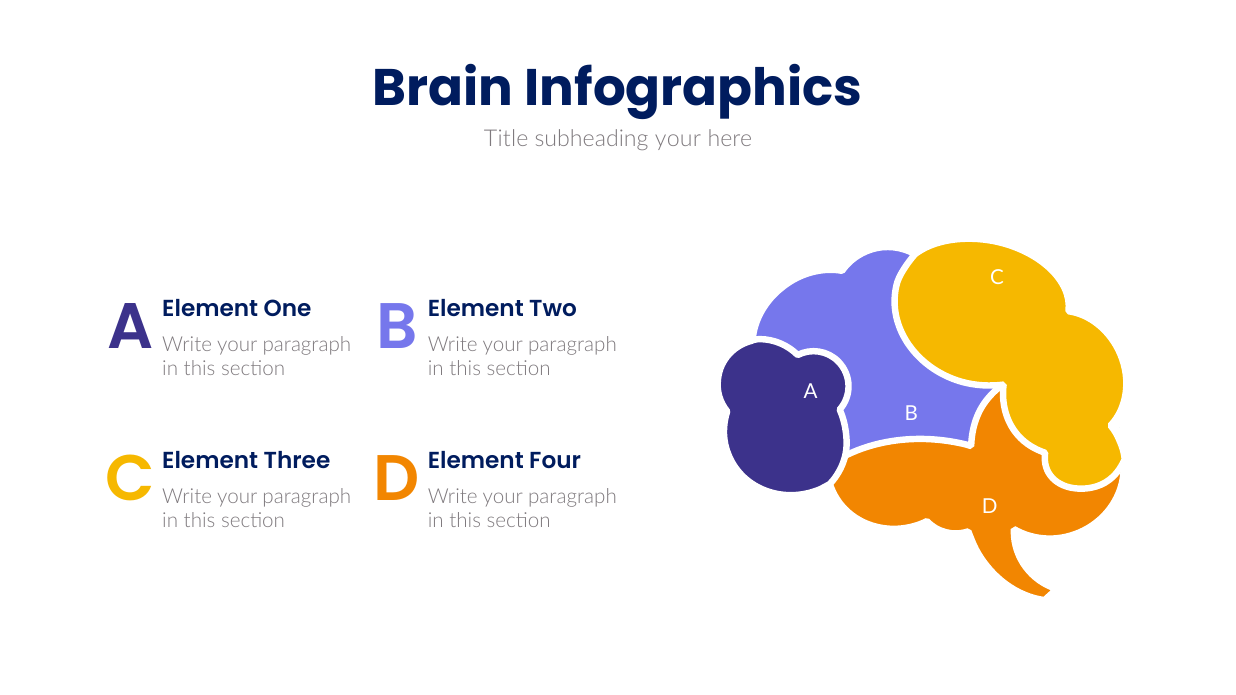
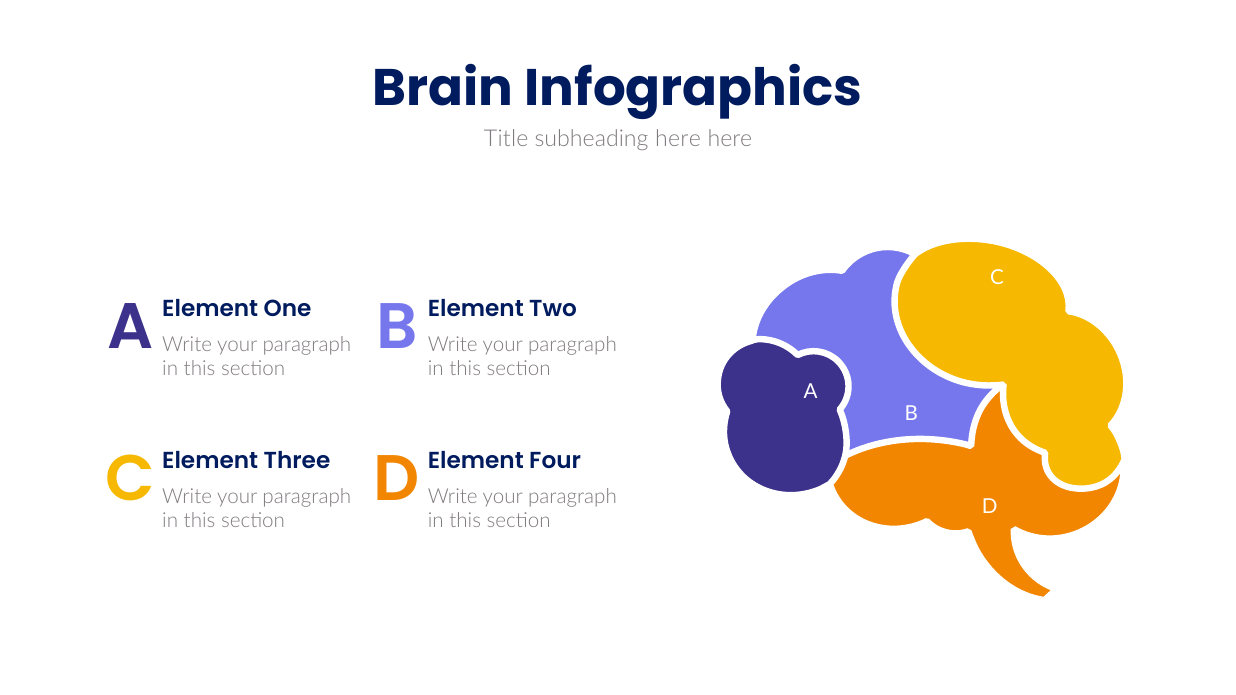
subheading your: your -> here (678, 139)
